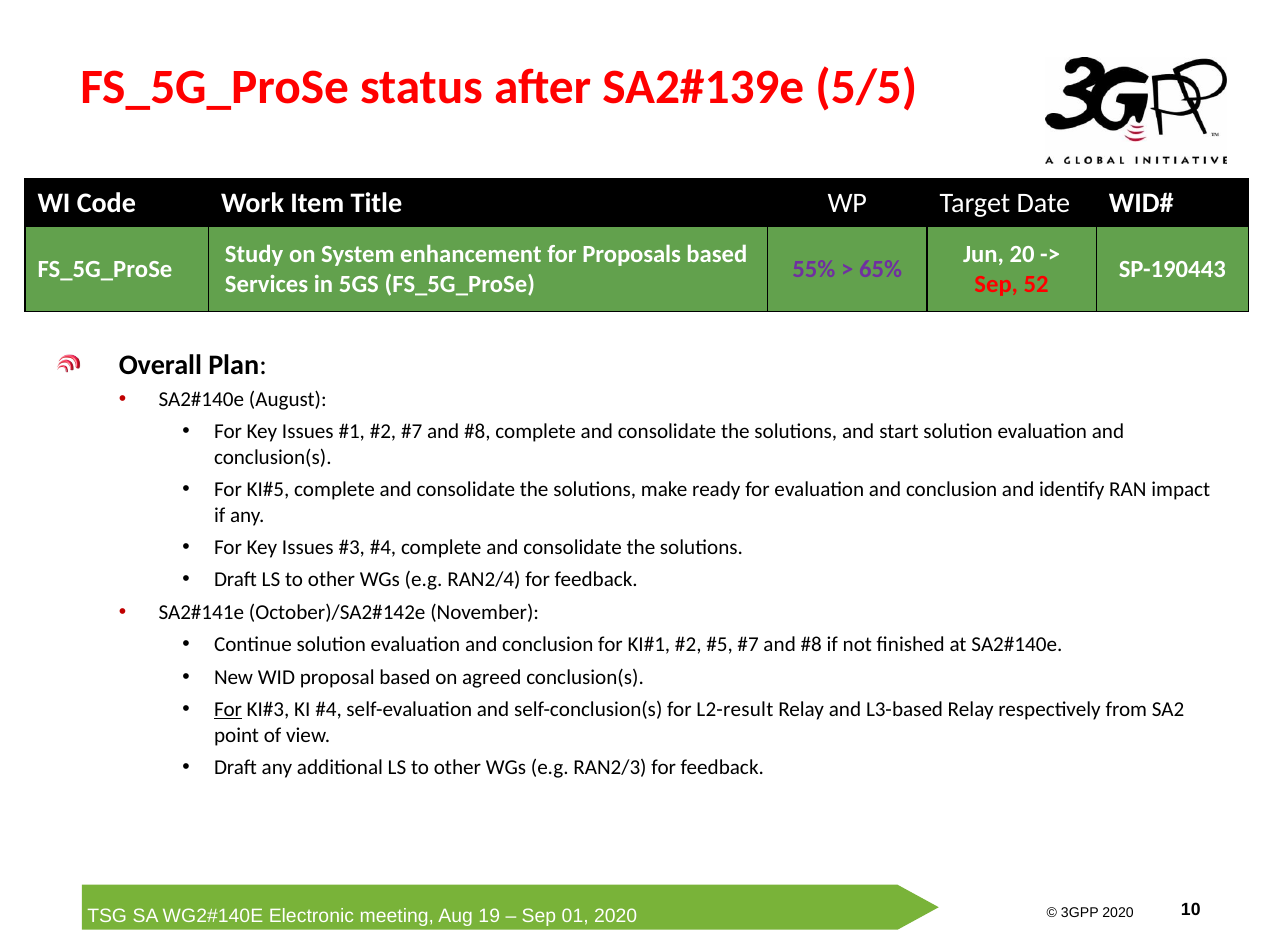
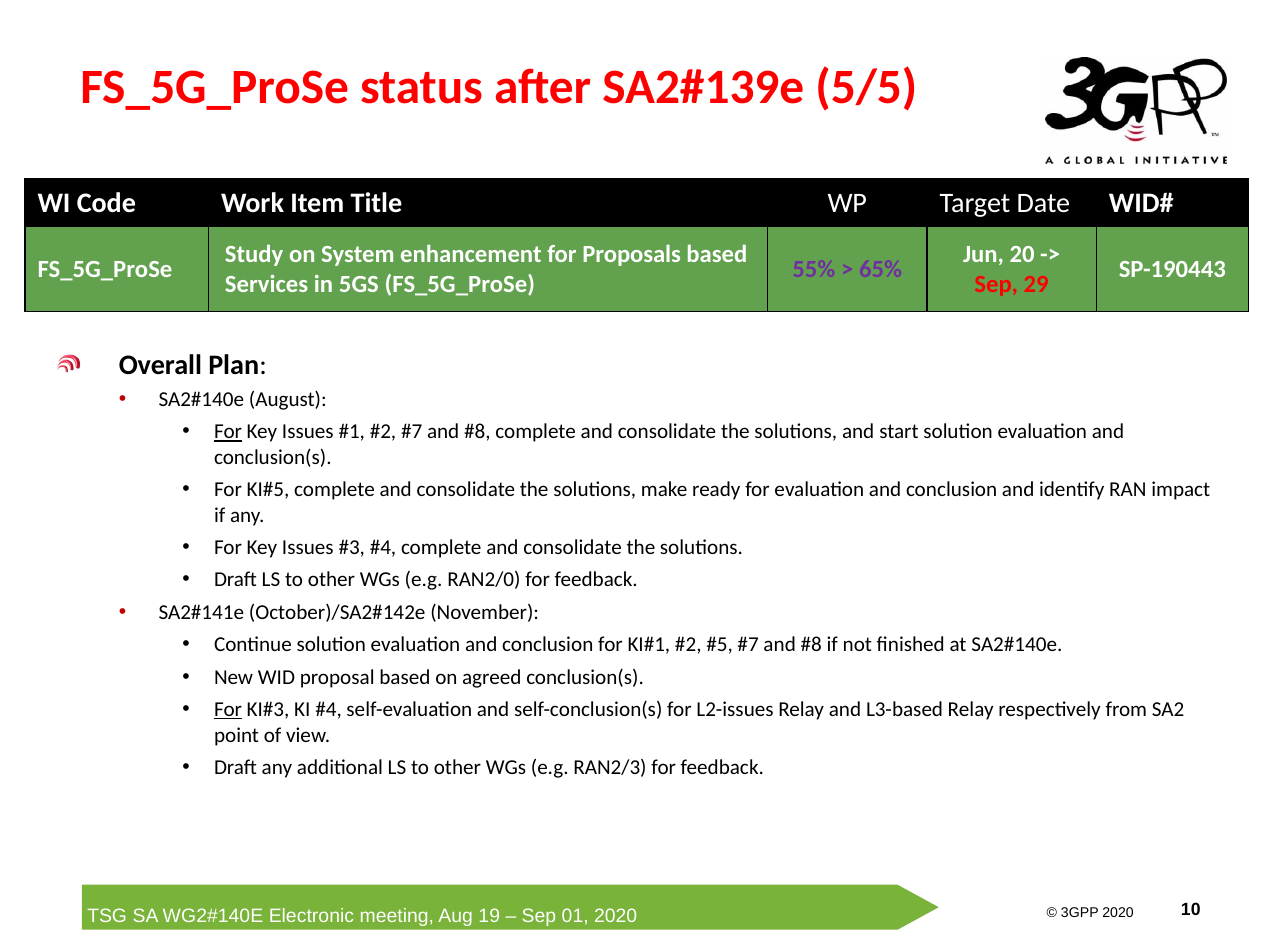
52: 52 -> 29 (1036, 284)
For underline: none -> present (228, 432)
RAN2/4: RAN2/4 -> RAN2/0 (484, 580)
L2-result: L2-result -> L2-issues (735, 710)
